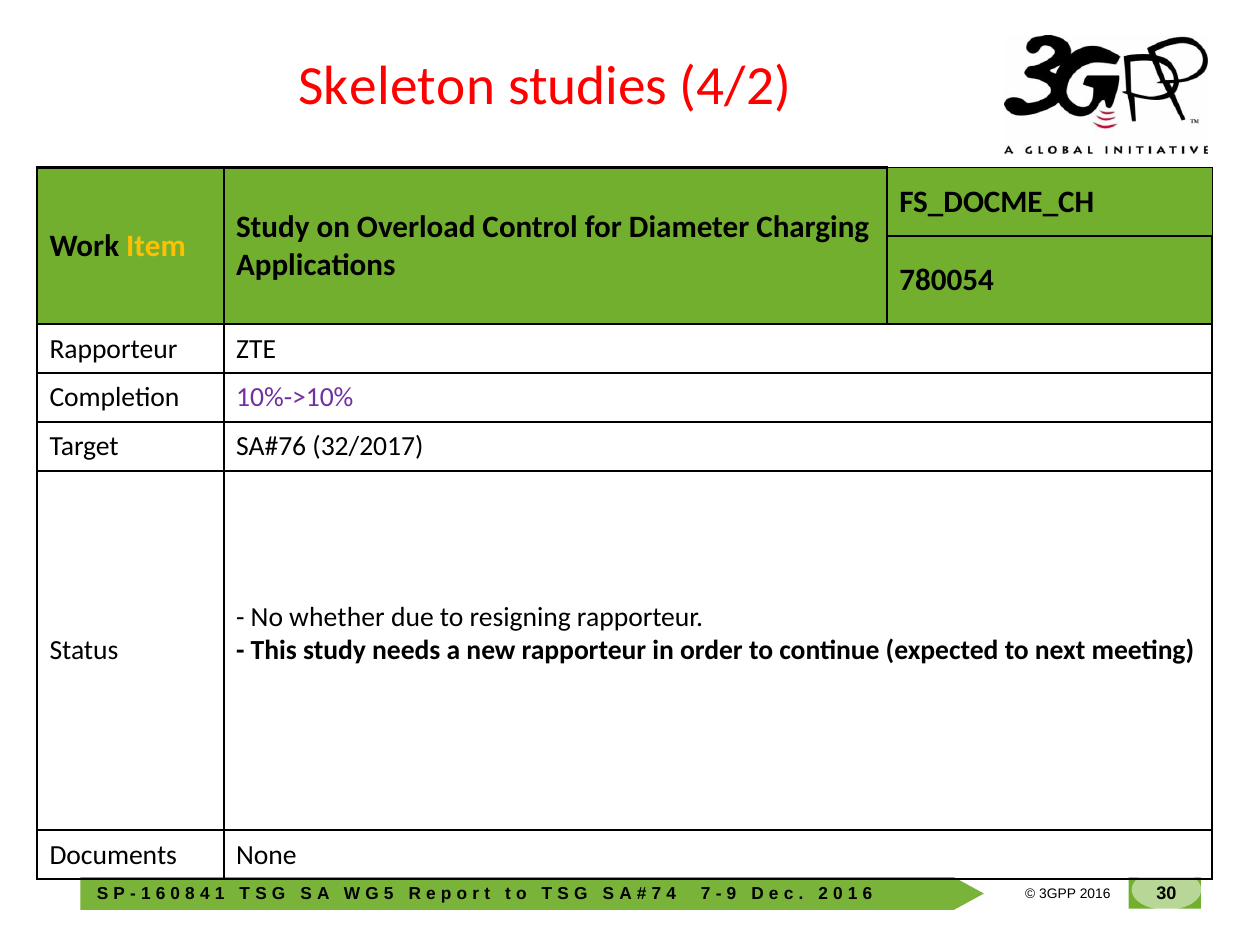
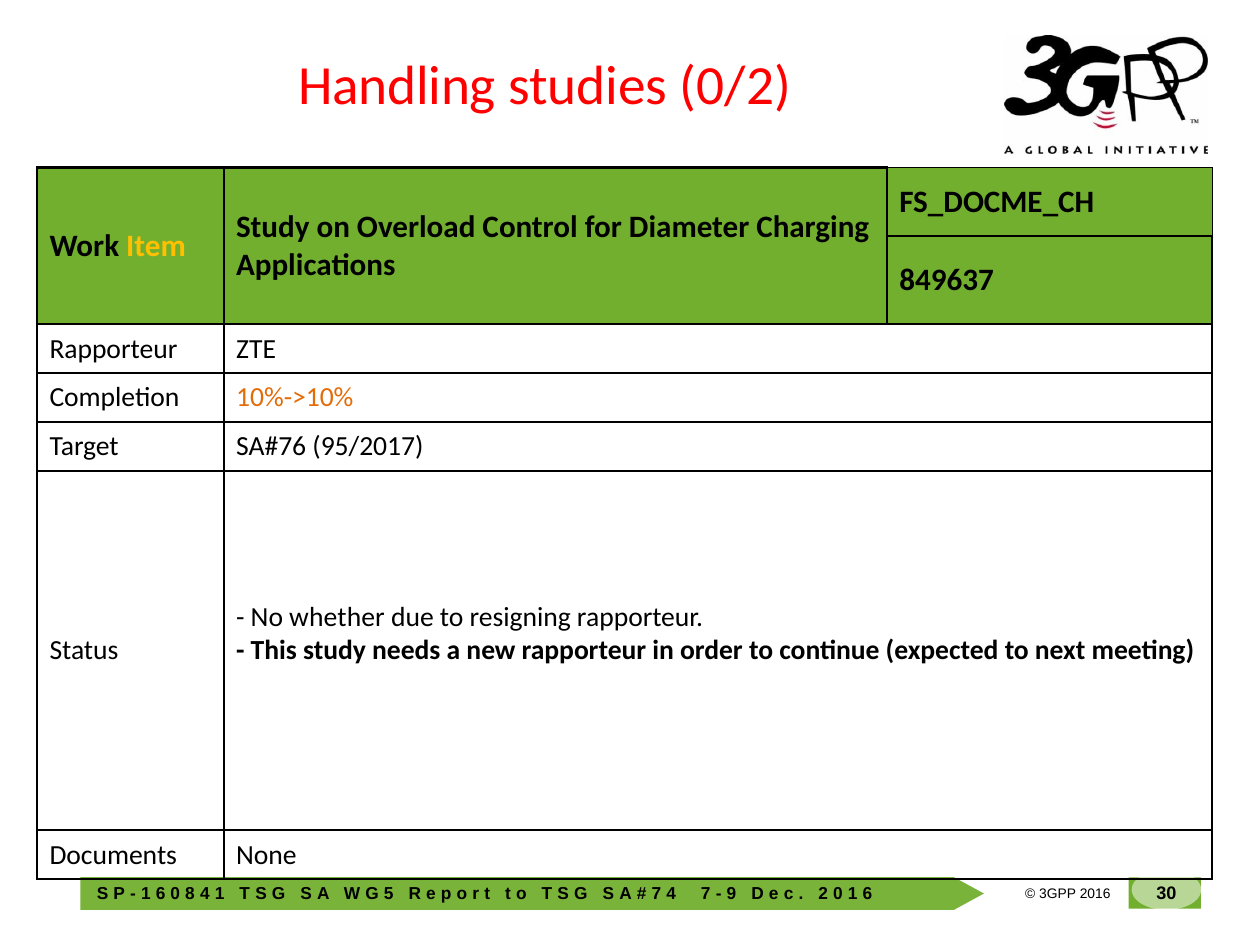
Skeleton: Skeleton -> Handling (397, 86)
4/2: 4/2 -> 0/2 (735, 86)
780054: 780054 -> 849637 (947, 280)
10%->10% colour: purple -> orange (295, 398)
32/2017: 32/2017 -> 95/2017 (368, 447)
